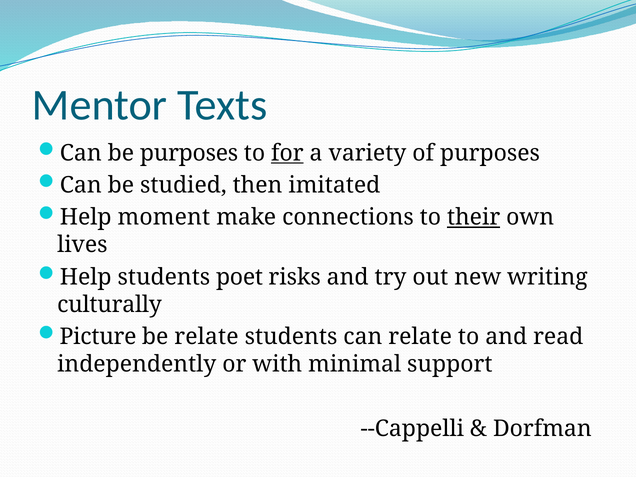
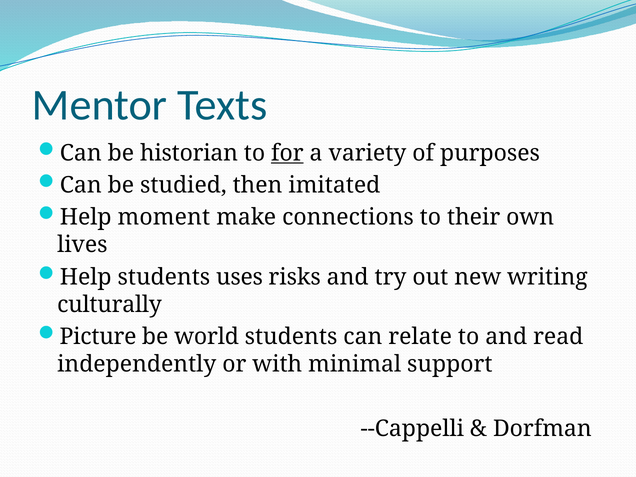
be purposes: purposes -> historian (189, 153)
their underline: present -> none (474, 217)
poet: poet -> uses (240, 277)
be relate: relate -> world (207, 337)
